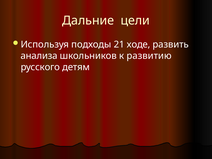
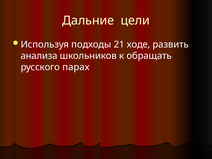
развитию: развитию -> обращать (149, 56)
детям: детям -> парах (76, 67)
